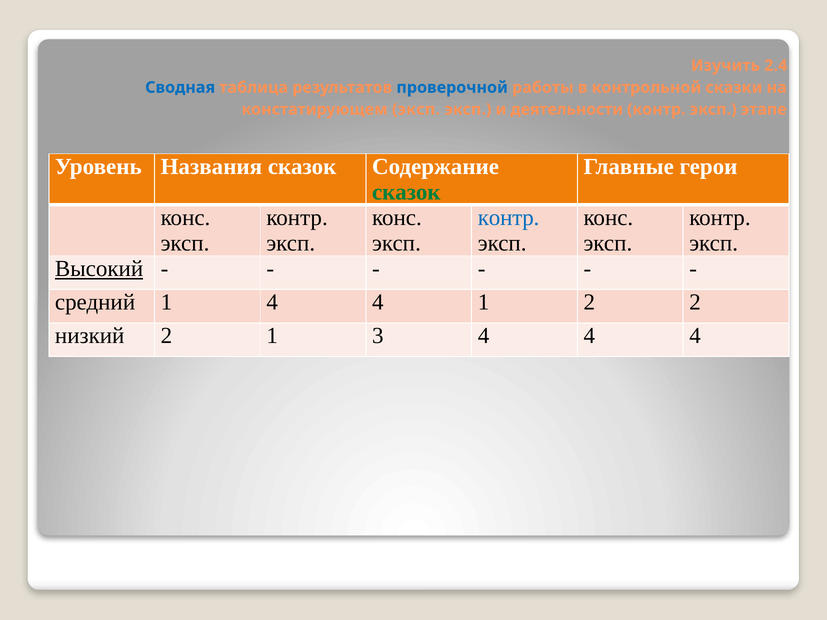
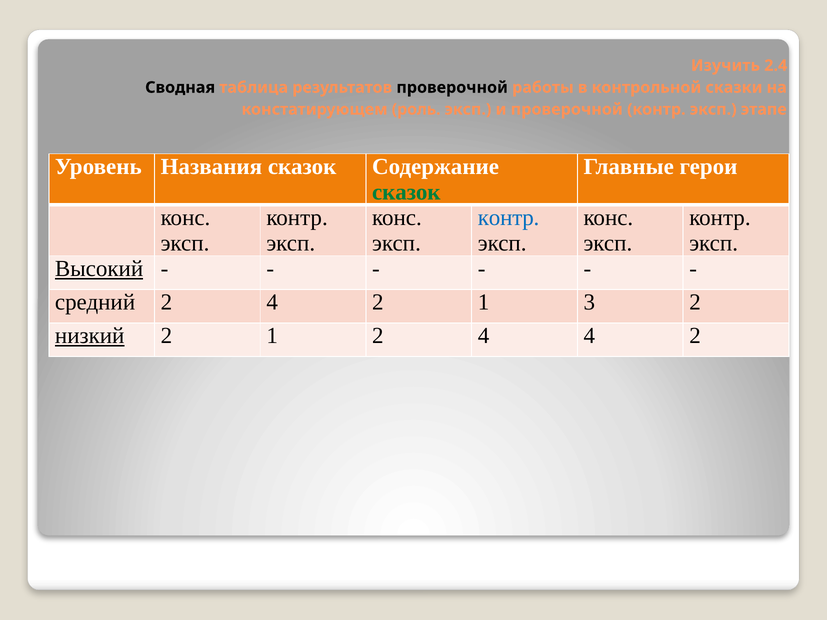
Сводная colour: blue -> black (180, 87)
проверочной colour: blue -> black (452, 87)
констатирующем эксп: эксп -> роль (416, 109)
и деятельности: деятельности -> проверочной (567, 109)
средний 1: 1 -> 2 (166, 302)
4: 4 -> 2 (378, 302)
1 2: 2 -> 3 (589, 302)
низкий underline: none -> present (90, 336)
1 3: 3 -> 2 (378, 336)
4 4 4: 4 -> 2 (695, 336)
